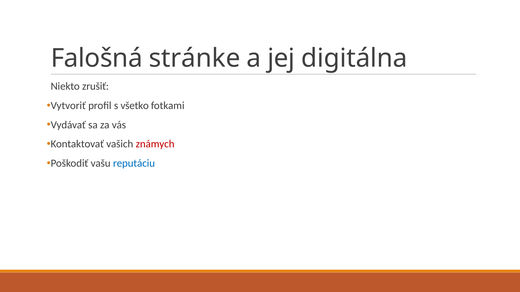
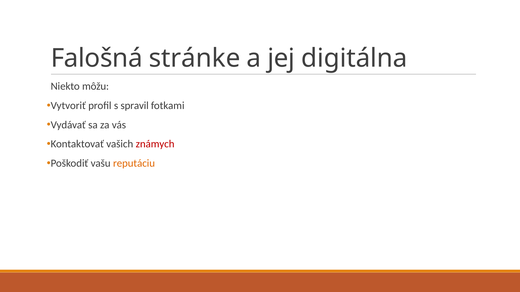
zrušiť: zrušiť -> môžu (96, 86)
všetko: všetko -> spravil (135, 106)
reputáciu colour: blue -> orange (134, 164)
